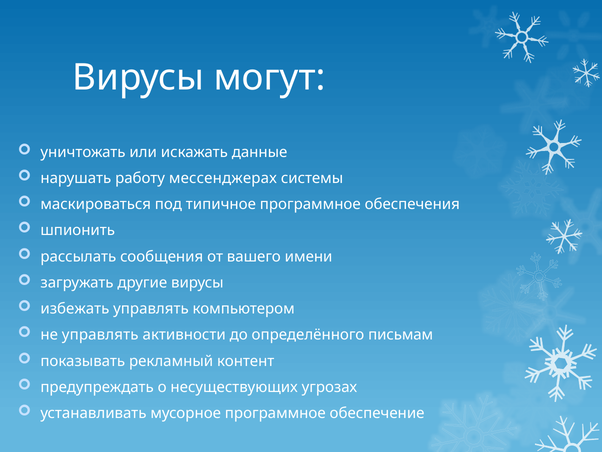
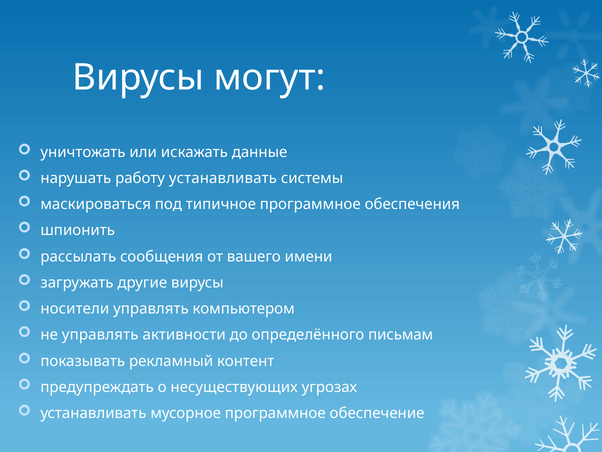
работу мессенджерах: мессенджерах -> устанавливать (223, 178)
избежать: избежать -> носители (75, 309)
